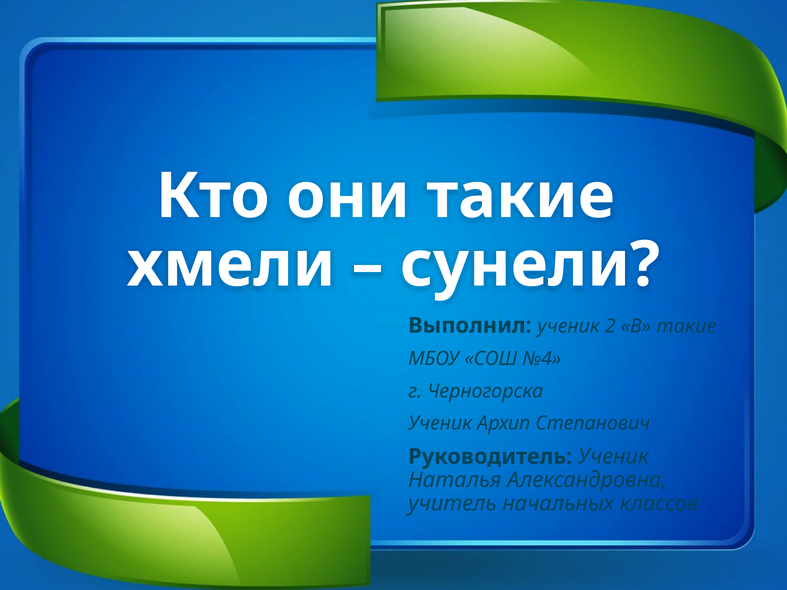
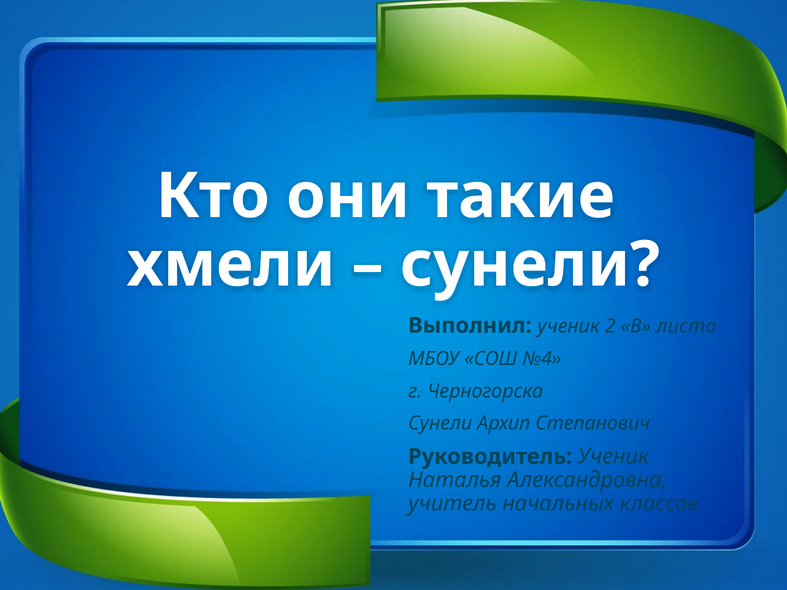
В такие: такие -> листа (686, 326)
Ученик: Ученик -> Сунели (440, 423)
